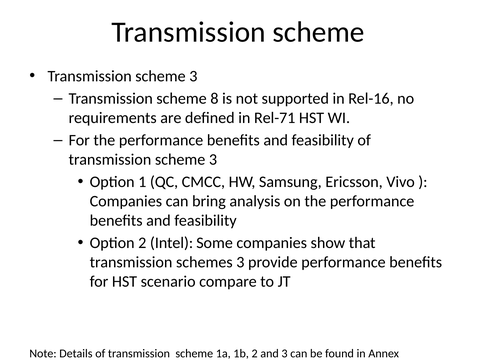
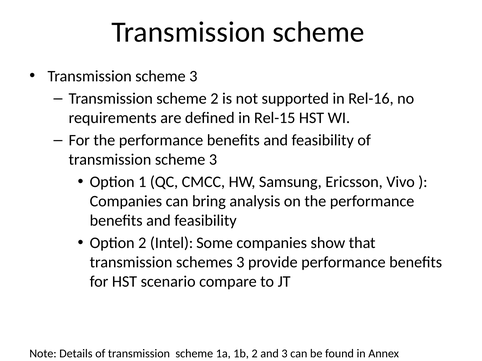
scheme 8: 8 -> 2 (214, 99)
Rel-71: Rel-71 -> Rel-15 (275, 118)
